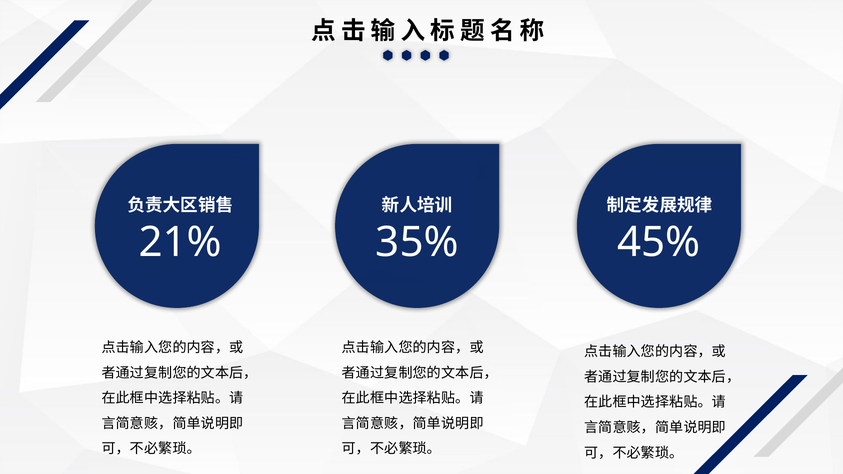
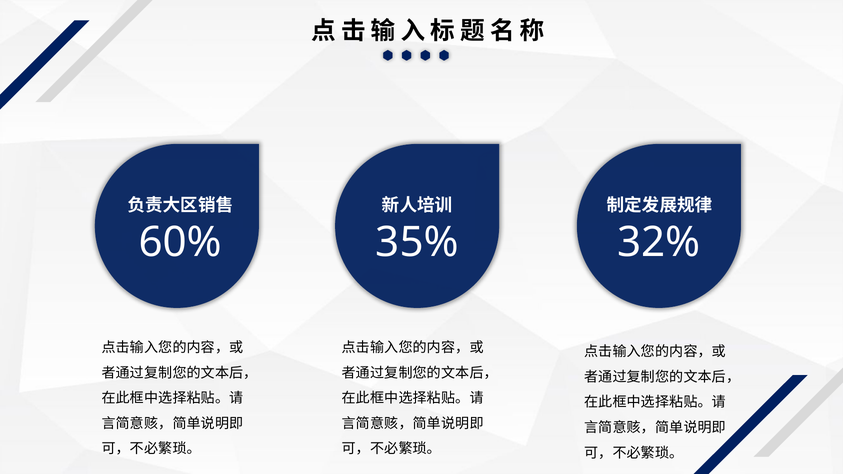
21%: 21% -> 60% (180, 243)
45%: 45% -> 32% (659, 243)
